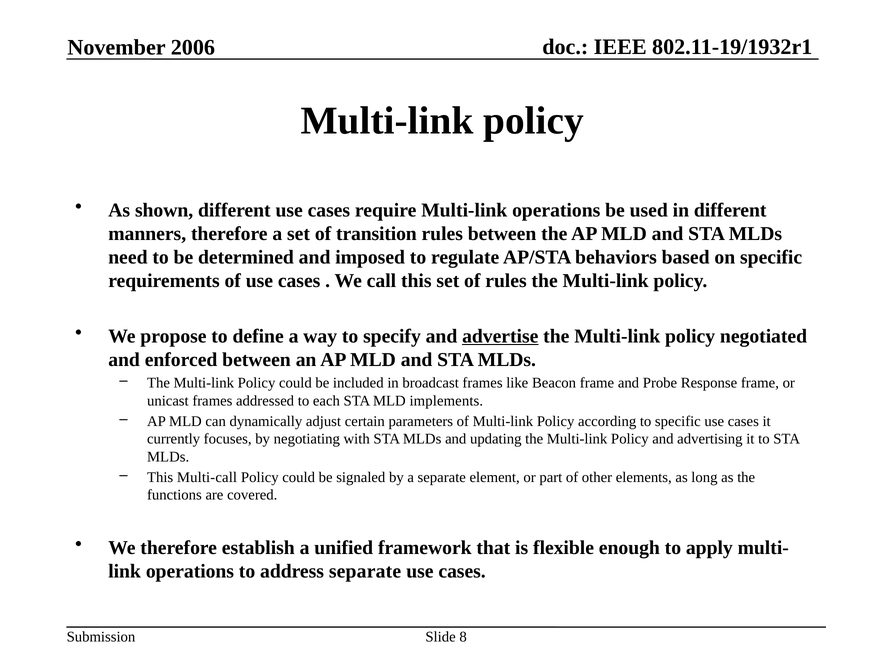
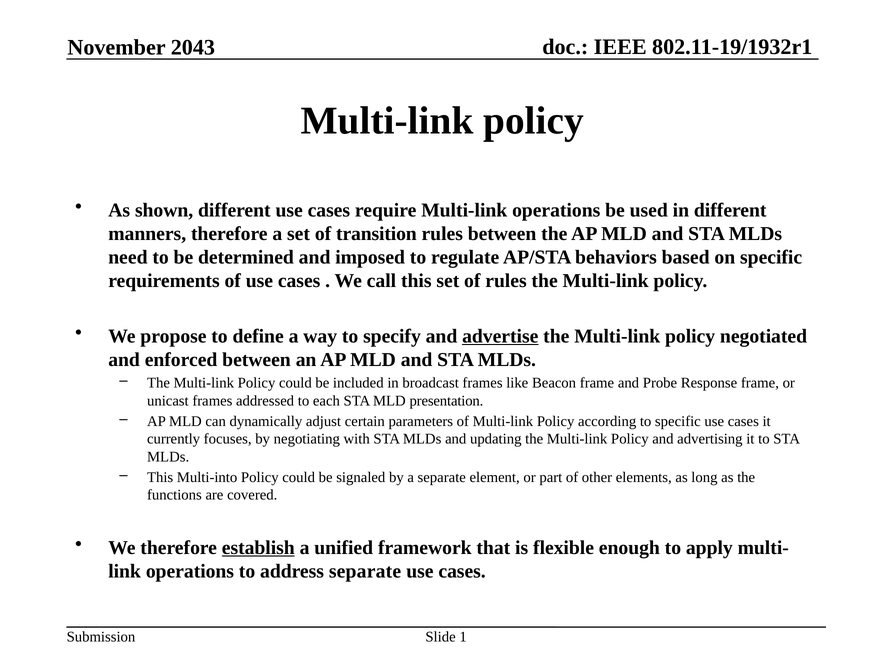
2006: 2006 -> 2043 (193, 47)
implements: implements -> presentation (446, 400)
Multi-call: Multi-call -> Multi-into (207, 477)
establish underline: none -> present (258, 547)
8: 8 -> 1 (463, 637)
